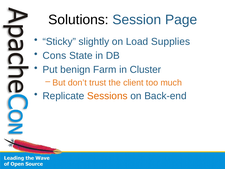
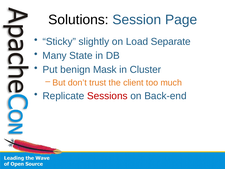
Supplies: Supplies -> Separate (171, 42)
Cons: Cons -> Many (55, 56)
Farm: Farm -> Mask (105, 70)
Sessions colour: orange -> red (107, 96)
